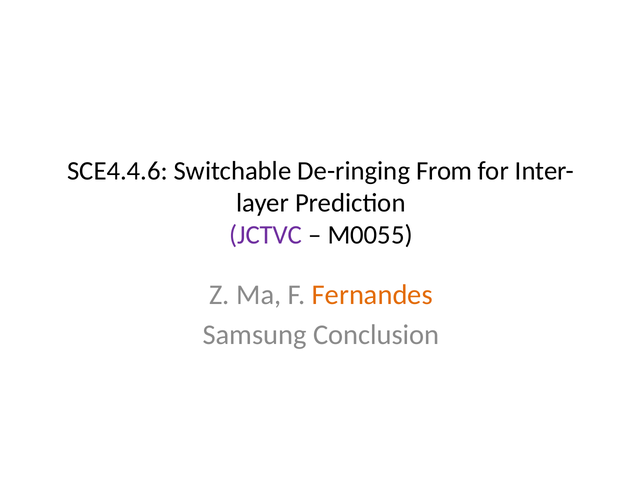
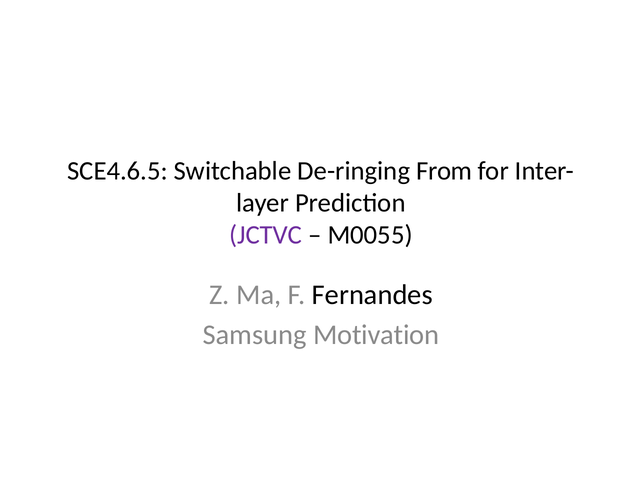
SCE4.4.6: SCE4.4.6 -> SCE4.6.5 (117, 171)
Fernandes colour: orange -> black (372, 295)
Conclusion: Conclusion -> Motivation (376, 335)
